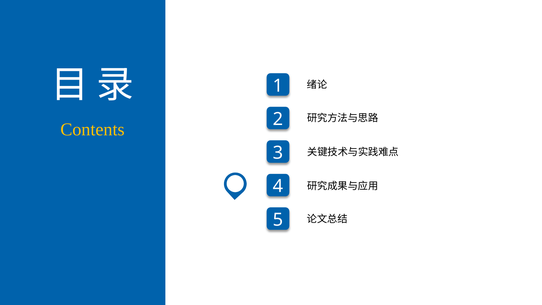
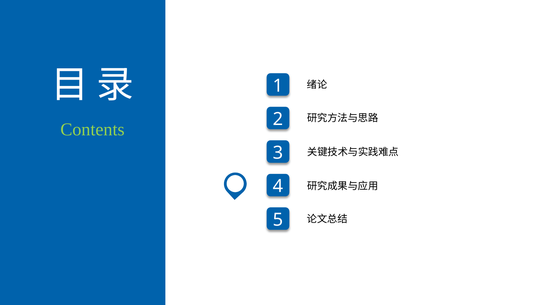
Contents colour: yellow -> light green (92, 129)
